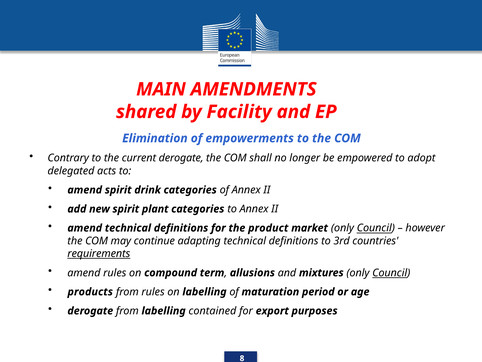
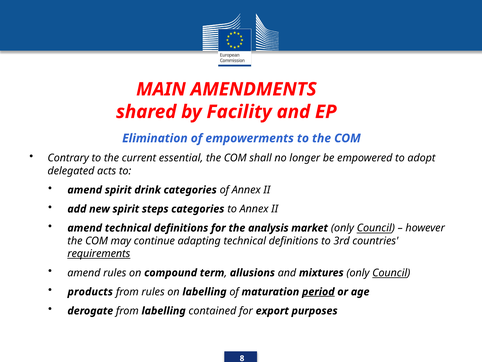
current derogate: derogate -> essential (181, 158)
plant: plant -> steps (155, 209)
product: product -> analysis (268, 228)
period underline: none -> present (318, 291)
